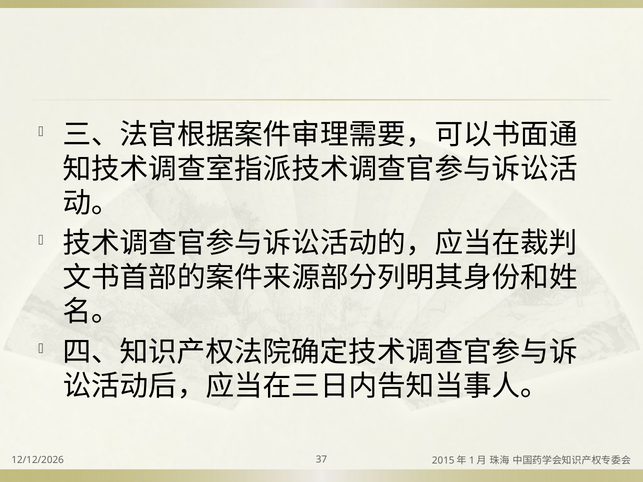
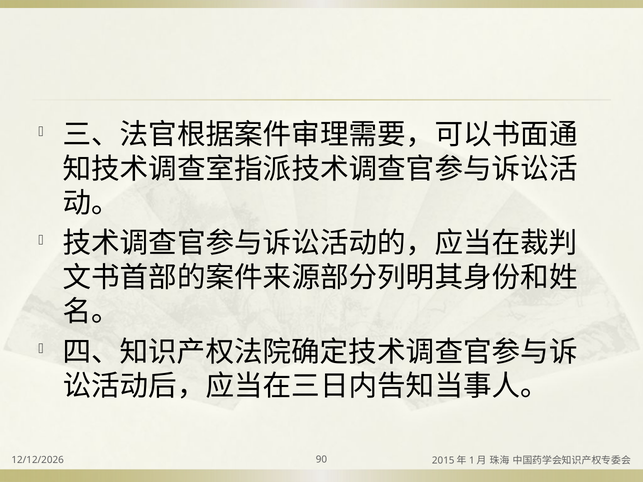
37: 37 -> 90 (321, 460)
